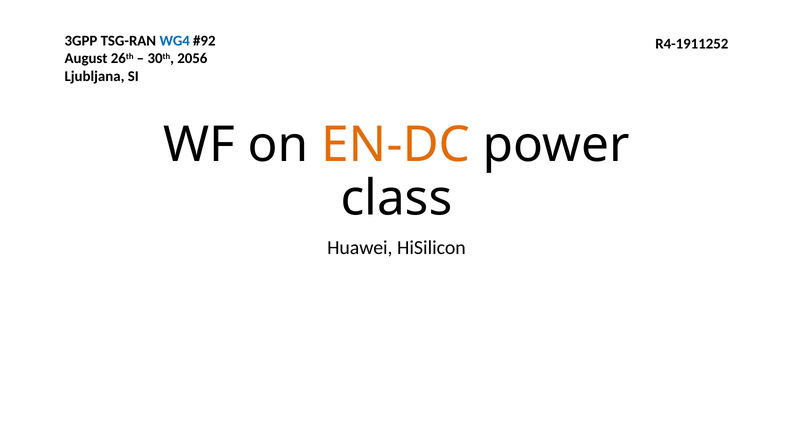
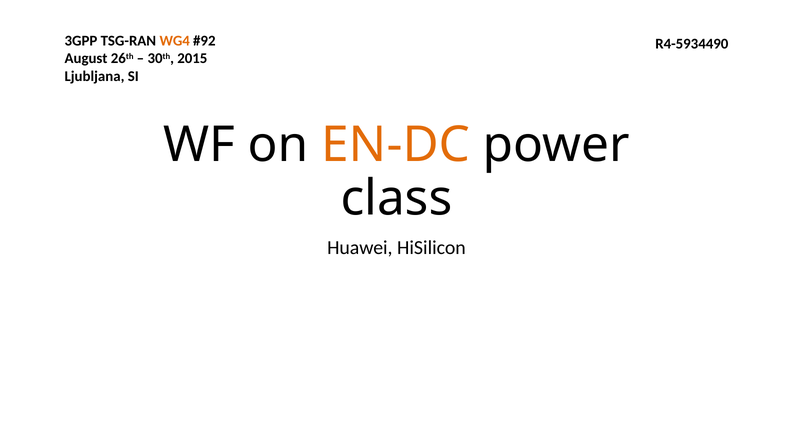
WG4 colour: blue -> orange (175, 41)
R4-1911252: R4-1911252 -> R4-5934490 (692, 44)
2056: 2056 -> 2015 (192, 59)
